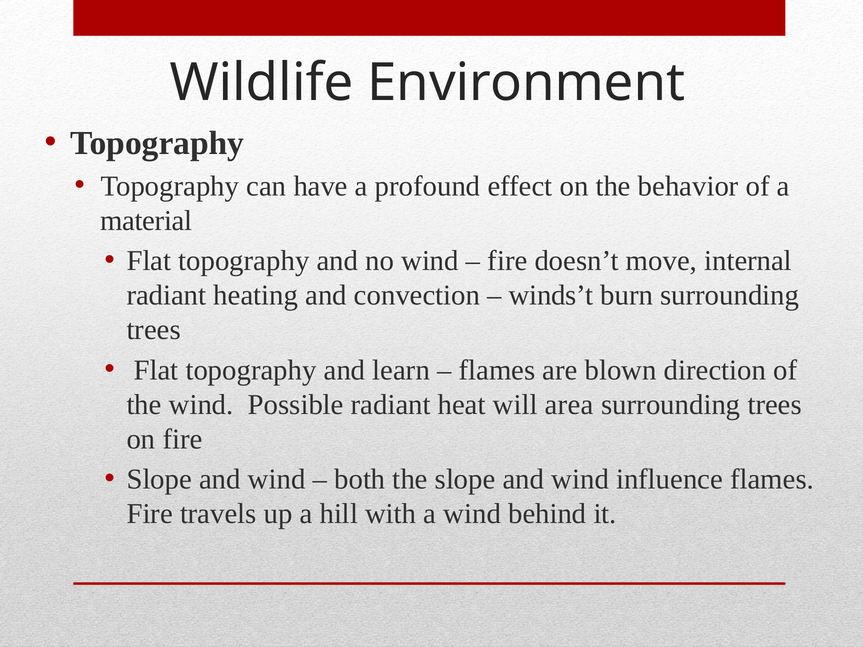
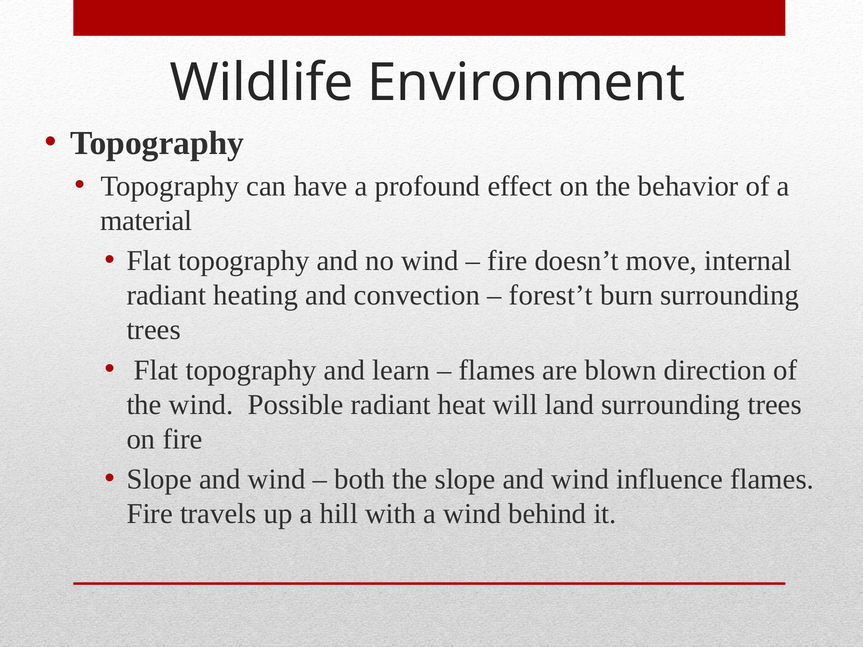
winds’t: winds’t -> forest’t (551, 295)
area: area -> land (569, 405)
